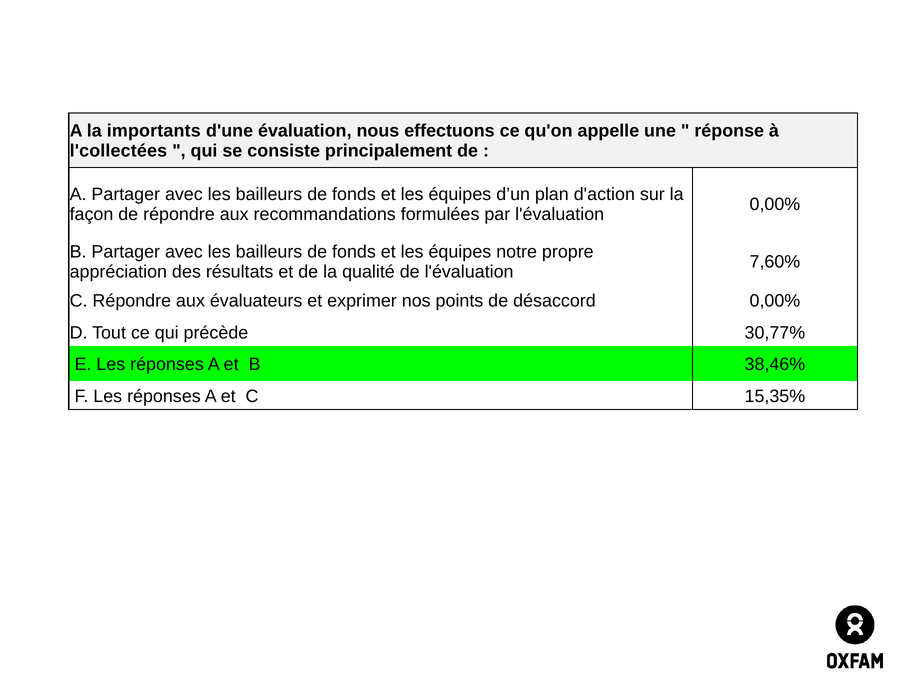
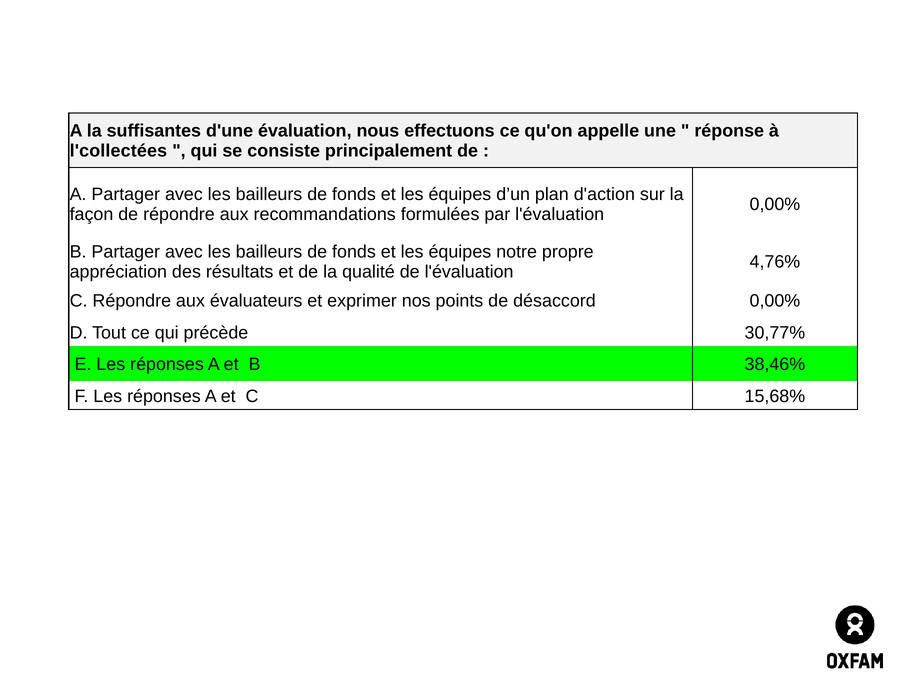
importants: importants -> suffisantes (154, 131)
7,60%: 7,60% -> 4,76% (775, 262)
15,35%: 15,35% -> 15,68% (775, 396)
